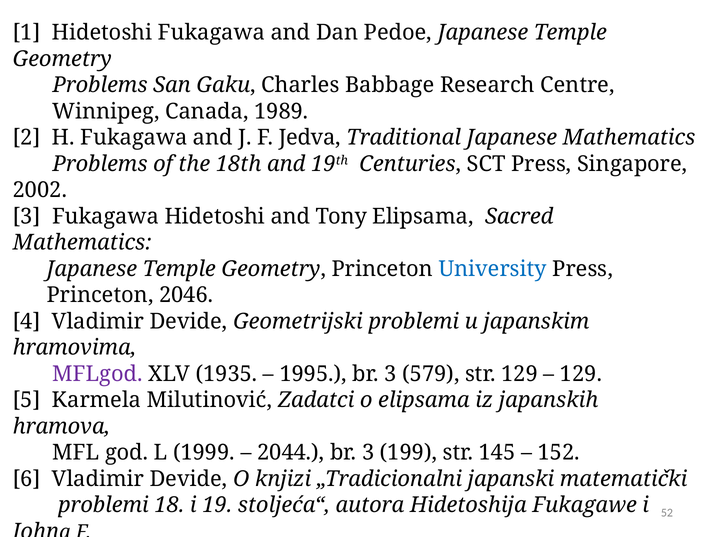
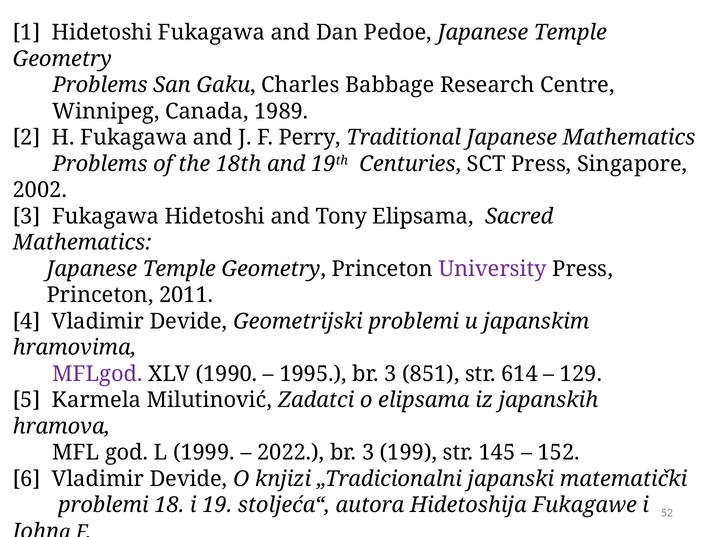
Jedva: Jedva -> Perry (310, 138)
University colour: blue -> purple (493, 269)
2046: 2046 -> 2011 (186, 295)
1935: 1935 -> 1990 (226, 374)
579: 579 -> 851 (431, 374)
str 129: 129 -> 614 (519, 374)
2044: 2044 -> 2022 (291, 453)
